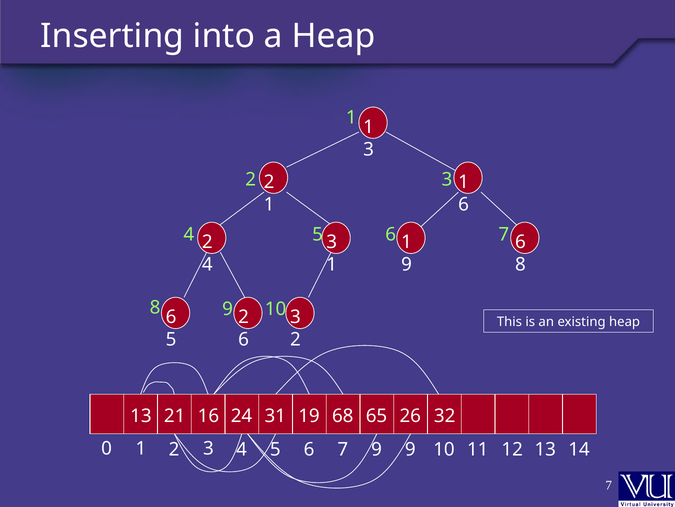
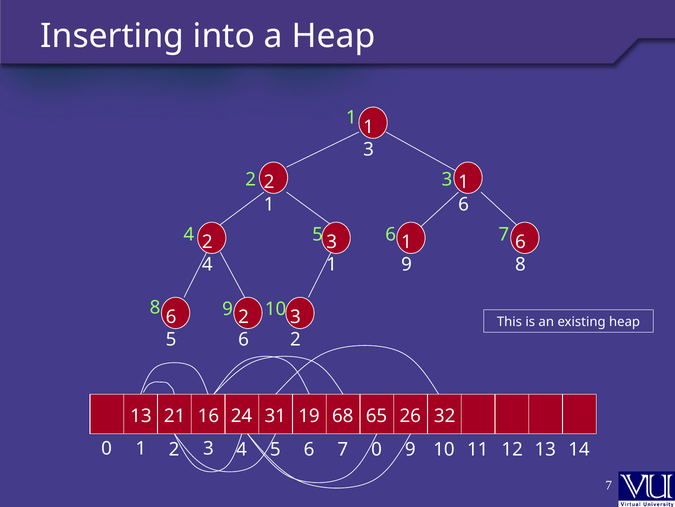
7 9: 9 -> 0 (377, 449)
